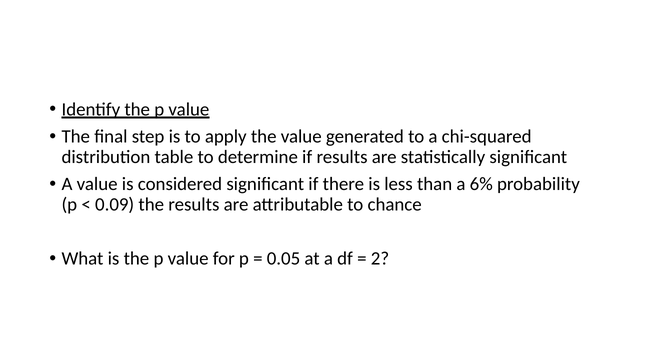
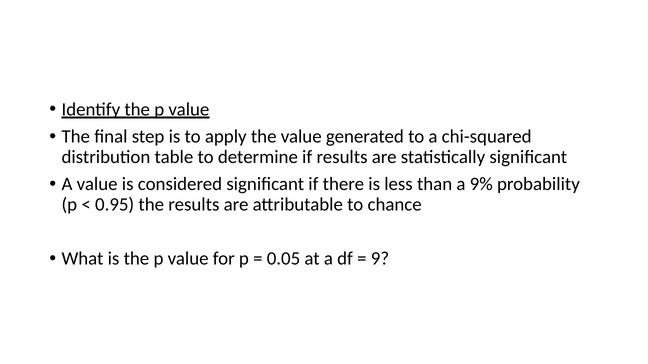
6%: 6% -> 9% (481, 184)
0.09: 0.09 -> 0.95 (115, 205)
2: 2 -> 9 (380, 259)
